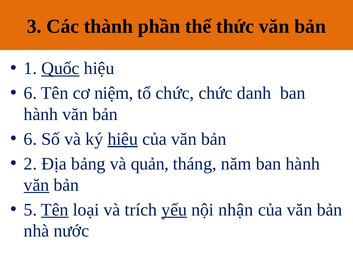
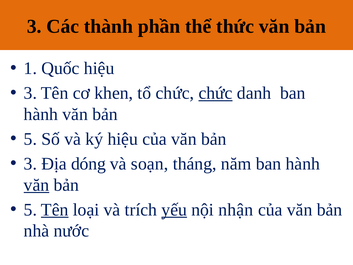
Quốc underline: present -> none (60, 68)
6: 6 -> 3 (30, 93)
niệm: niệm -> khen (114, 93)
chức underline: none -> present (216, 93)
6: 6 -> 5 (30, 139)
hiệu underline: present -> none (123, 139)
2: 2 -> 3 (30, 164)
bảng: bảng -> dóng (88, 164)
quản: quản -> soạn (150, 164)
